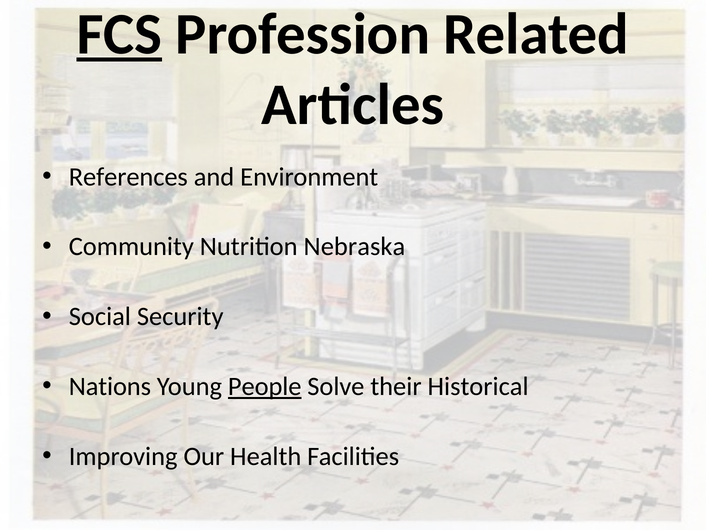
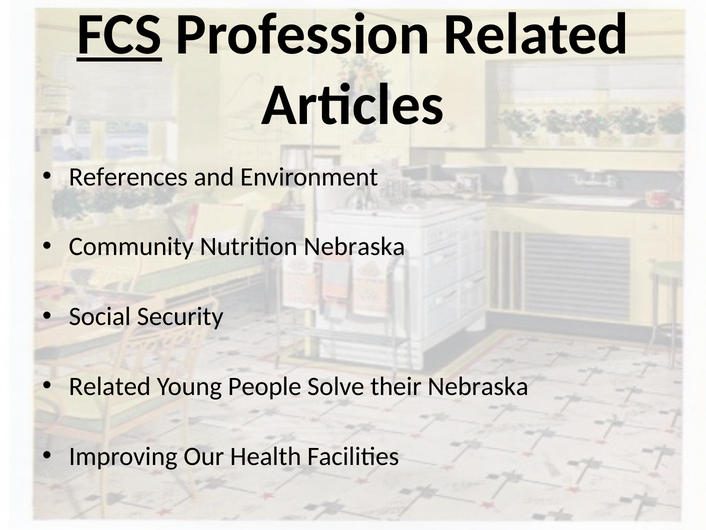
Nations: Nations -> Related (110, 386)
People underline: present -> none (265, 386)
their Historical: Historical -> Nebraska (478, 386)
